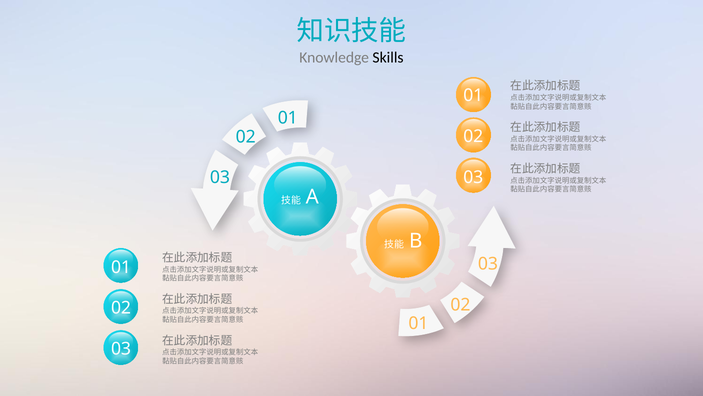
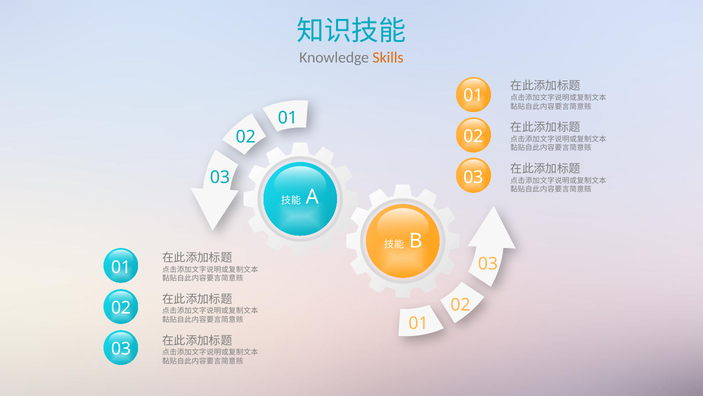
Skills colour: black -> orange (388, 57)
